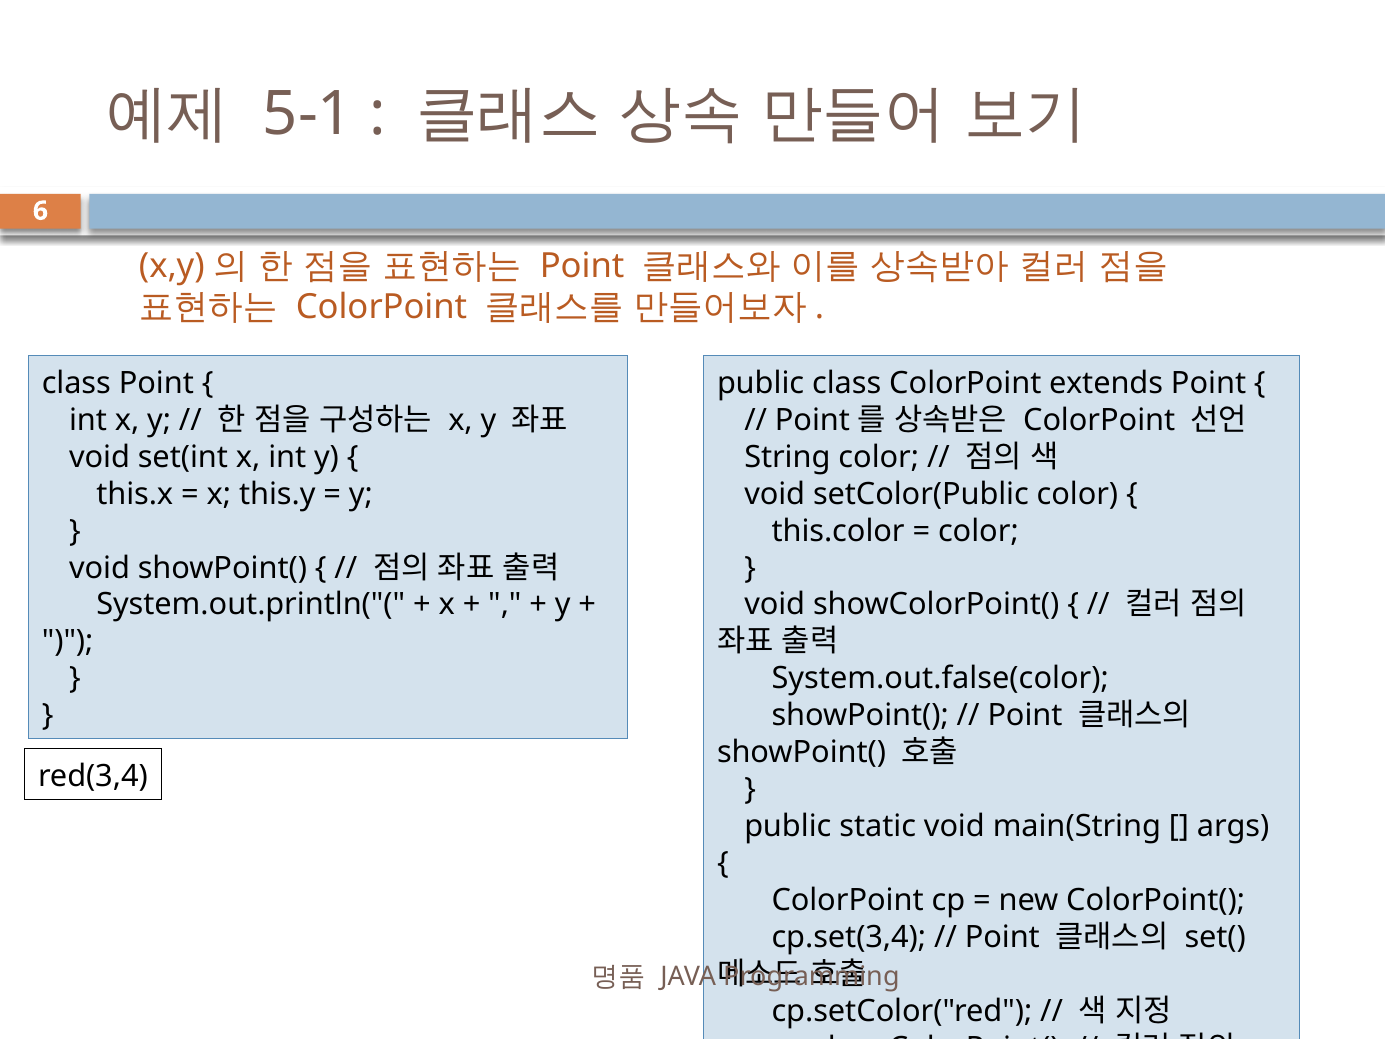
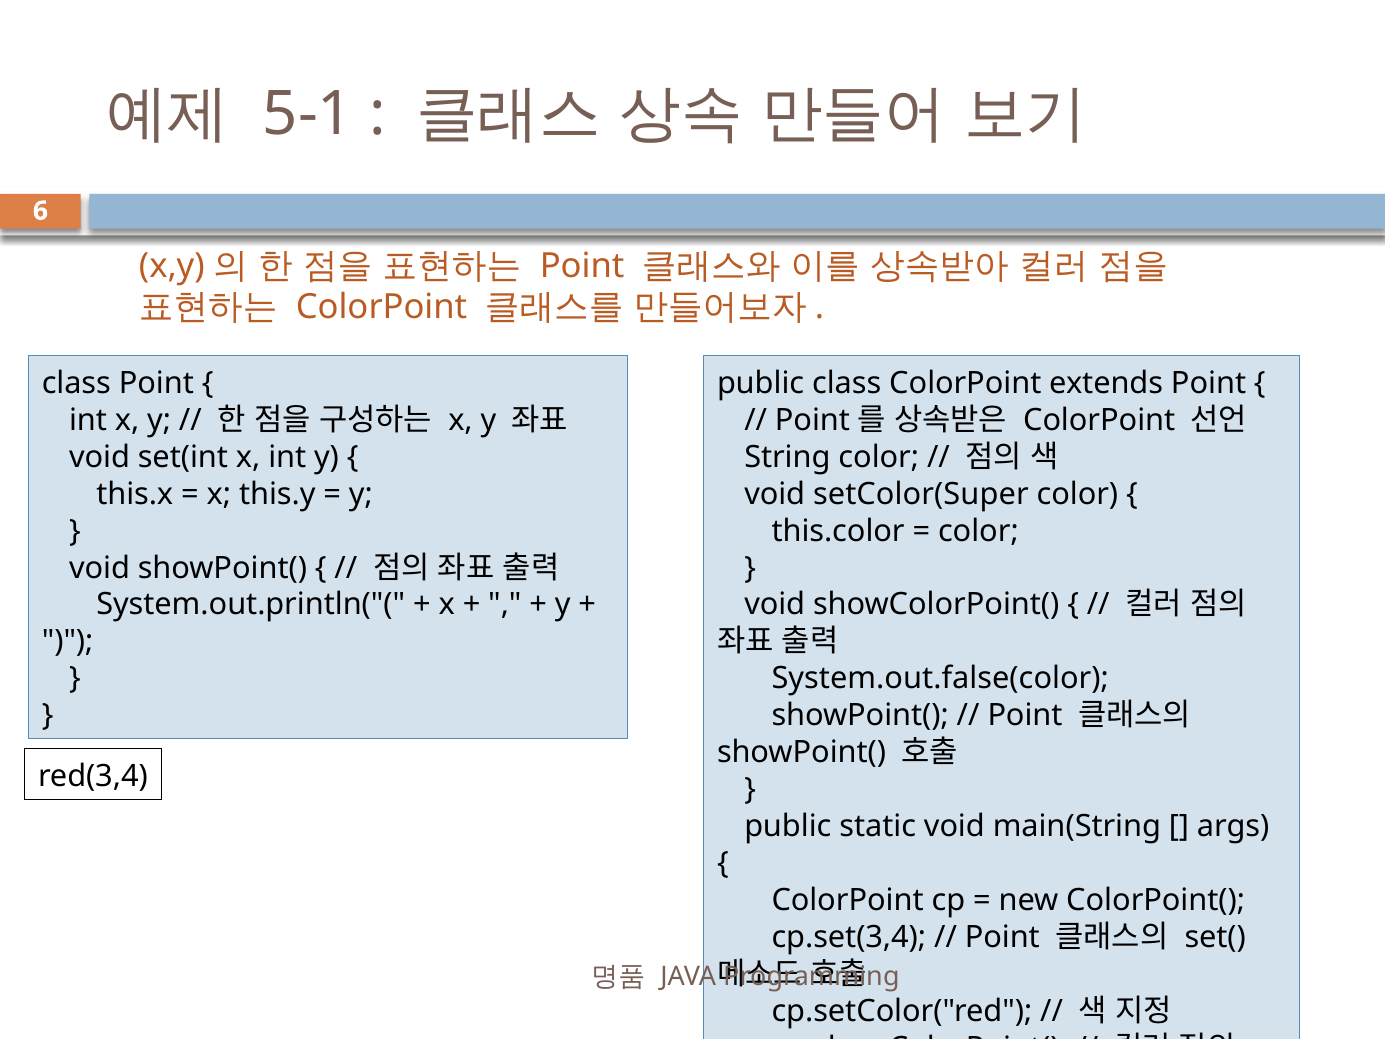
setColor(Public: setColor(Public -> setColor(Super (921, 494)
